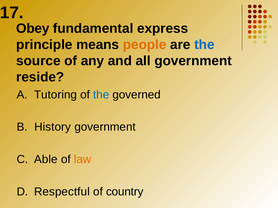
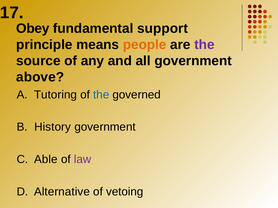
express: express -> support (163, 29)
the colour: blue -> purple (204, 45)
reside: reside -> above (40, 77)
law colour: orange -> purple (83, 160)
Respectful: Respectful -> Alternative (62, 192)
country: country -> vetoing (125, 192)
